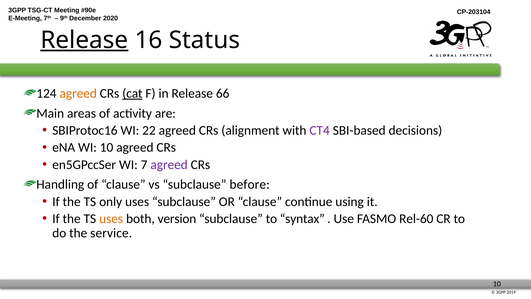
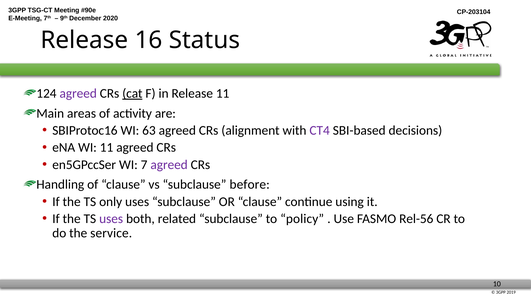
Release underline: present -> none (84, 40)
agreed colour: orange -> purple (78, 93)
Release 66: 66 -> 11 (223, 93)
22: 22 -> 63 (149, 130)
WI 10: 10 -> 11 (107, 147)
uses colour: orange -> purple (111, 219)
version: version -> related (177, 219)
syntax: syntax -> policy (302, 219)
Rel-60: Rel-60 -> Rel-56 (416, 219)
